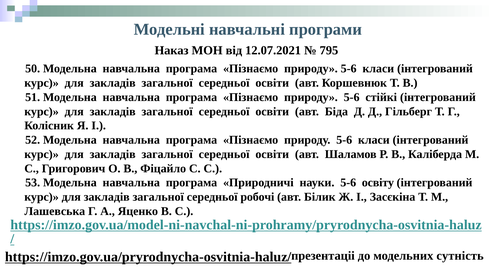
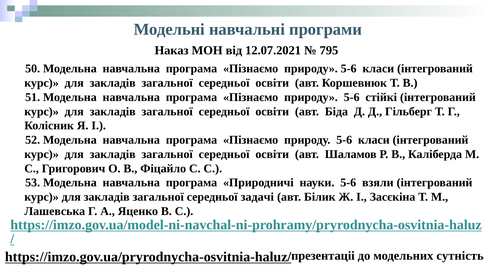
освіту: освіту -> взяли (378, 183)
робочі: робочі -> задачі (257, 197)
